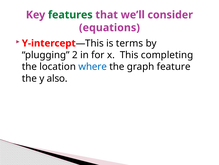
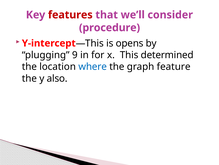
features colour: green -> red (70, 15)
equations: equations -> procedure (110, 28)
terms: terms -> opens (130, 43)
2: 2 -> 9 (75, 55)
completing: completing -> determined (167, 55)
